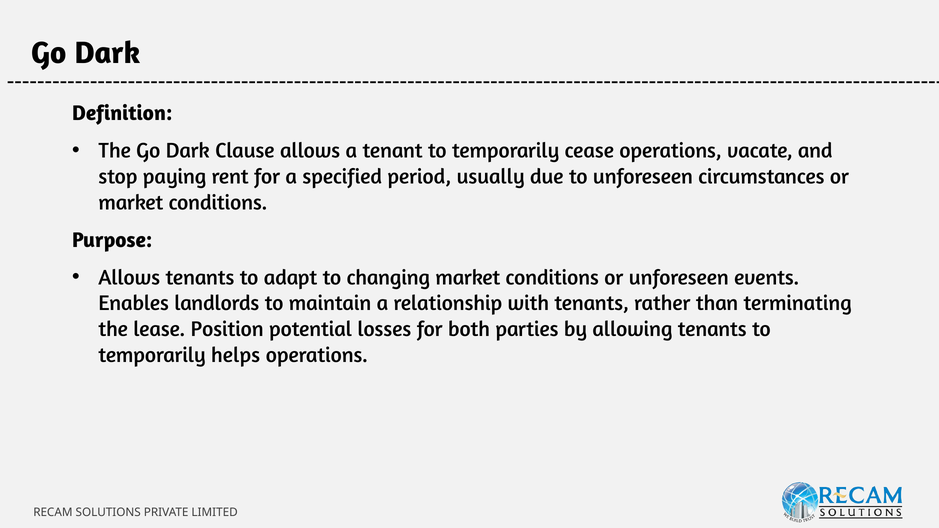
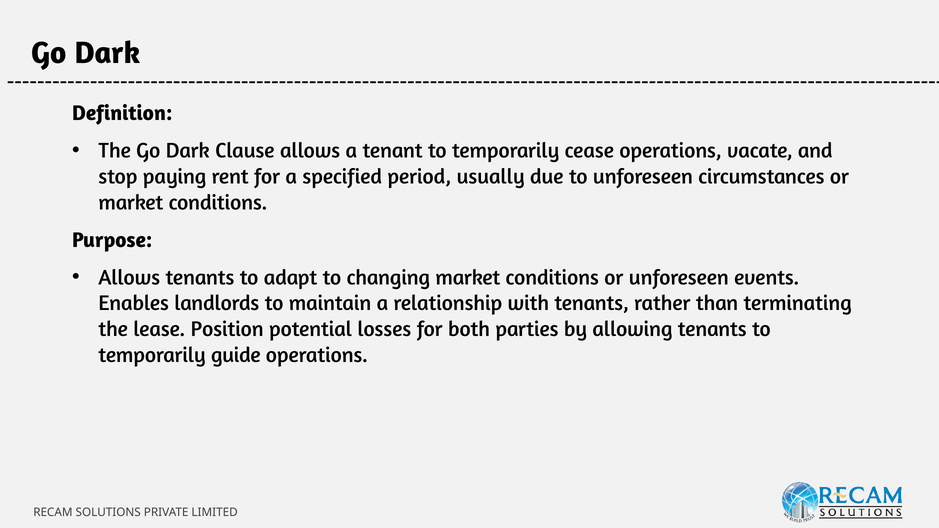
helps: helps -> guide (236, 355)
